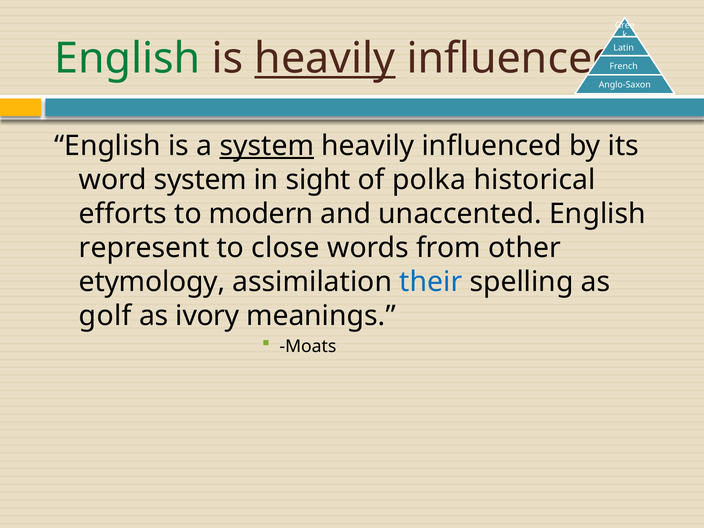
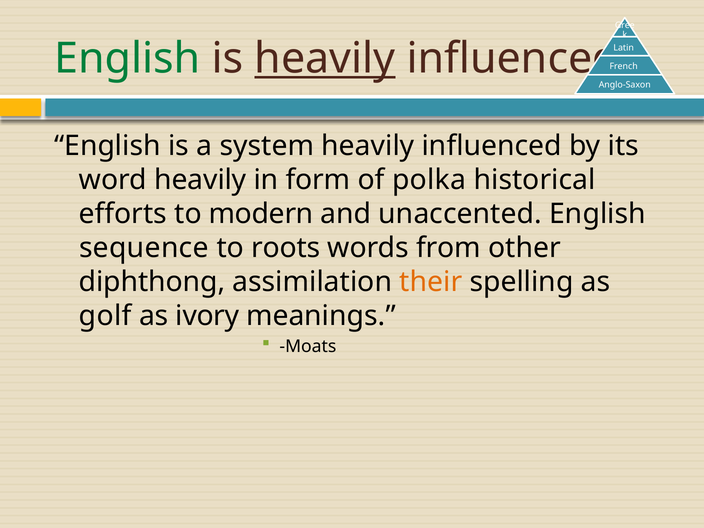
system underline: present -> none (267, 146)
word system: system -> heavily (200, 180)
sight: sight -> form (318, 180)
represent: represent -> sequence (144, 248)
close: close -> roots (286, 248)
etymology: etymology -> diphthong (152, 282)
their colour: blue -> orange (431, 282)
